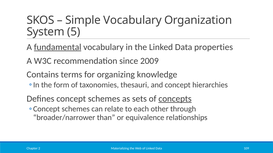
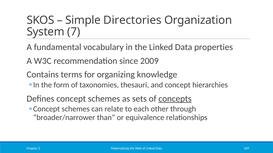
Simple Vocabulary: Vocabulary -> Directories (132, 20)
5: 5 -> 7 (74, 32)
fundamental underline: present -> none (58, 47)
